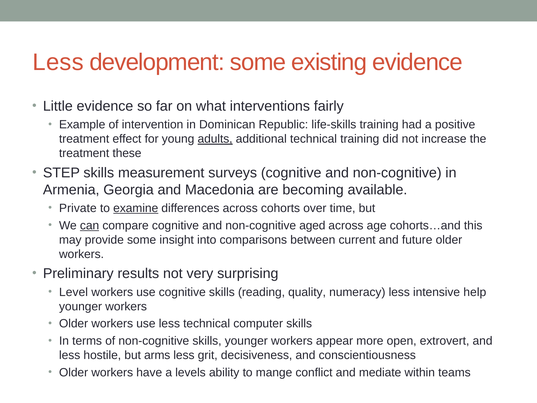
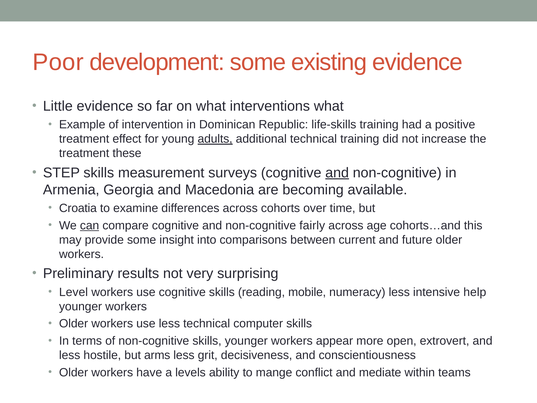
Less: Less -> Poor (58, 62)
interventions fairly: fairly -> what (329, 106)
and underline: none -> present (337, 173)
Private: Private -> Croatia (78, 208)
examine underline: present -> none (136, 208)
aged: aged -> fairly (312, 225)
quality: quality -> mobile (307, 292)
